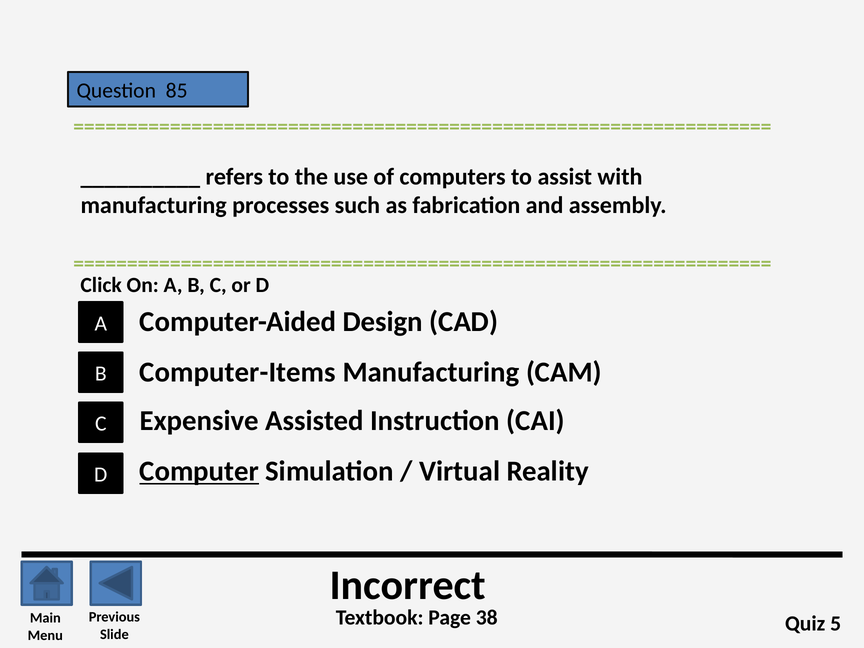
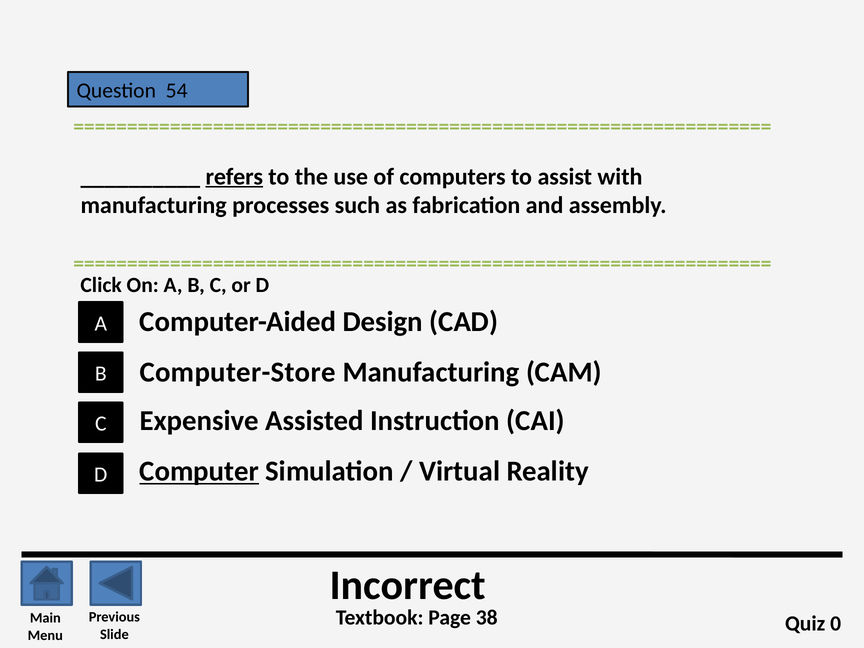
85: 85 -> 54 (177, 91)
refers underline: none -> present (234, 177)
Computer-Items: Computer-Items -> Computer-Store (238, 372)
5: 5 -> 0 (836, 623)
